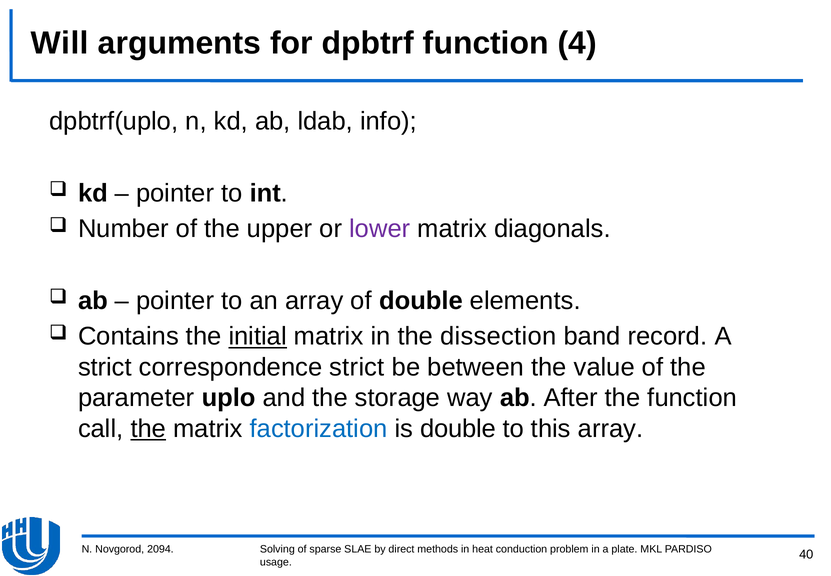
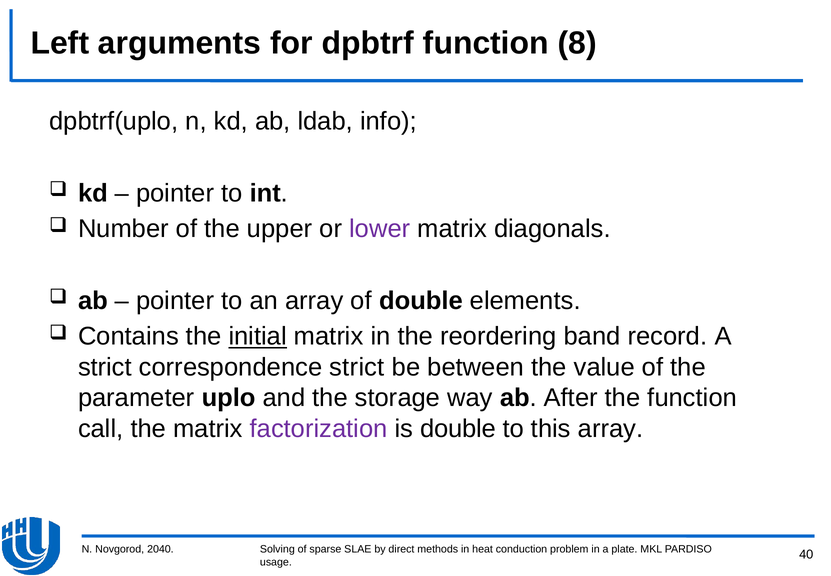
Will: Will -> Left (60, 43)
4: 4 -> 8 (577, 43)
dissection: dissection -> reordering (498, 336)
the underline: present -> none (148, 428)
factorization colour: blue -> purple (319, 428)
2094: 2094 -> 2040 (160, 549)
